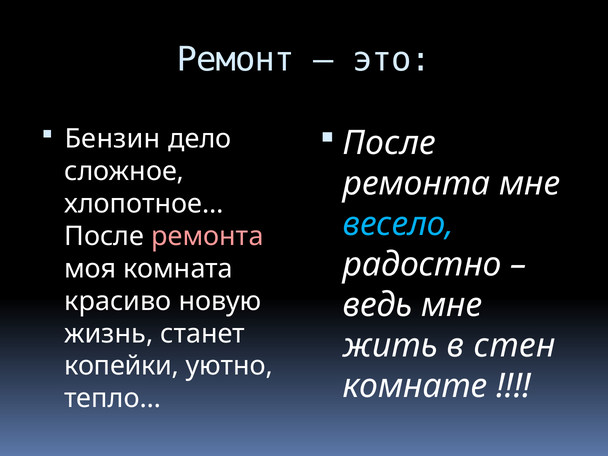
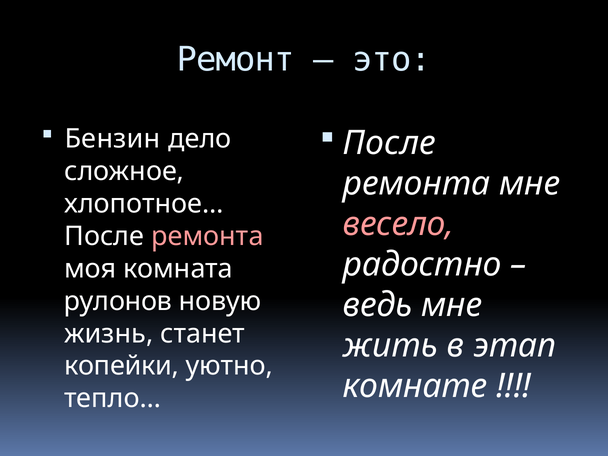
весело colour: light blue -> pink (399, 224)
красиво: красиво -> рулонов (118, 301)
стен: стен -> этап (515, 346)
